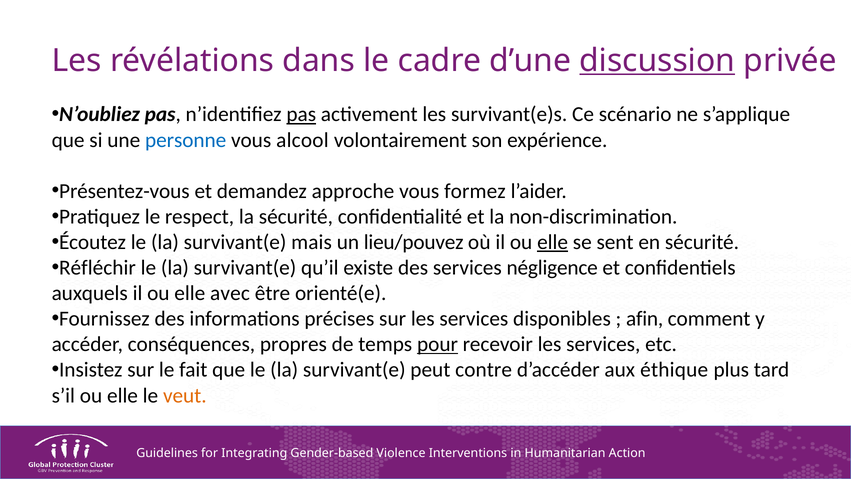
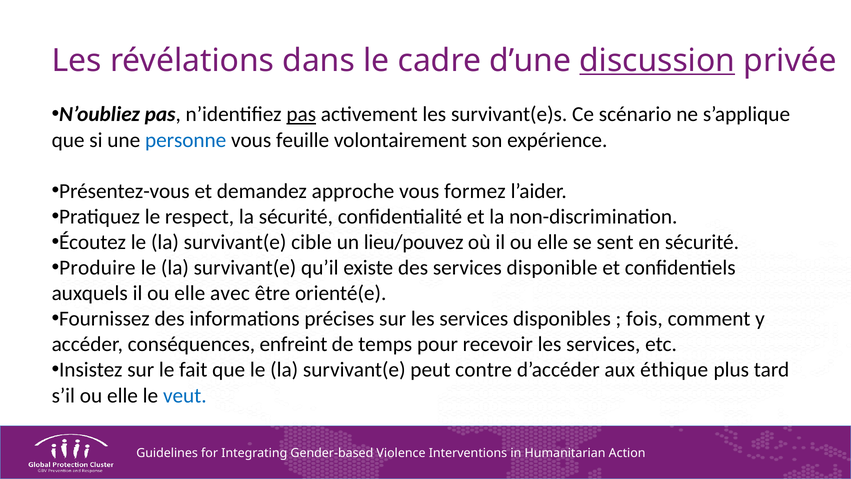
alcool: alcool -> feuille (303, 140)
mais: mais -> cible (312, 242)
elle underline: present -> none (553, 242)
Réfléchir: Réfléchir -> Produire (97, 268)
négligence: négligence -> disponible (552, 268)
afin: afin -> fois (644, 319)
propres: propres -> enfreint (294, 344)
pour underline: present -> none (437, 344)
veut colour: orange -> blue (185, 395)
